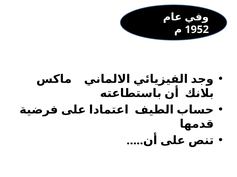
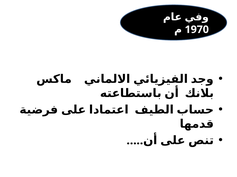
1952: 1952 -> 1970 (197, 30)
